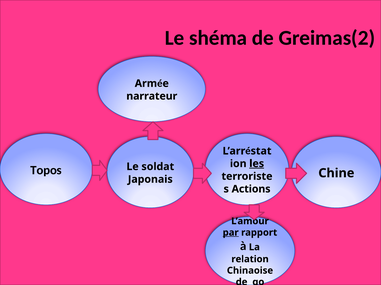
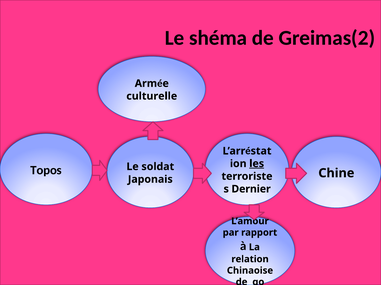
narrateur: narrateur -> culturelle (152, 96)
Actions: Actions -> Dernier (251, 189)
par underline: present -> none (231, 233)
